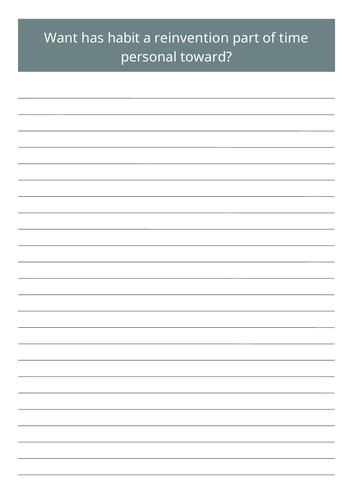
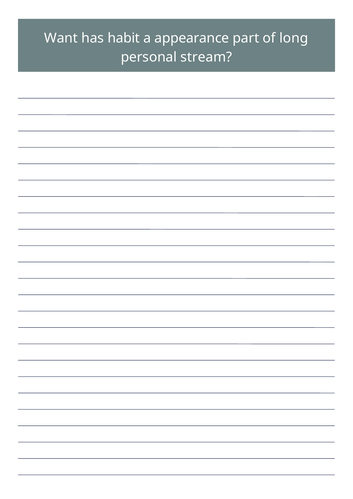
reinvention: reinvention -> appearance (192, 38)
time: time -> long (294, 38)
toward: toward -> stream (206, 57)
